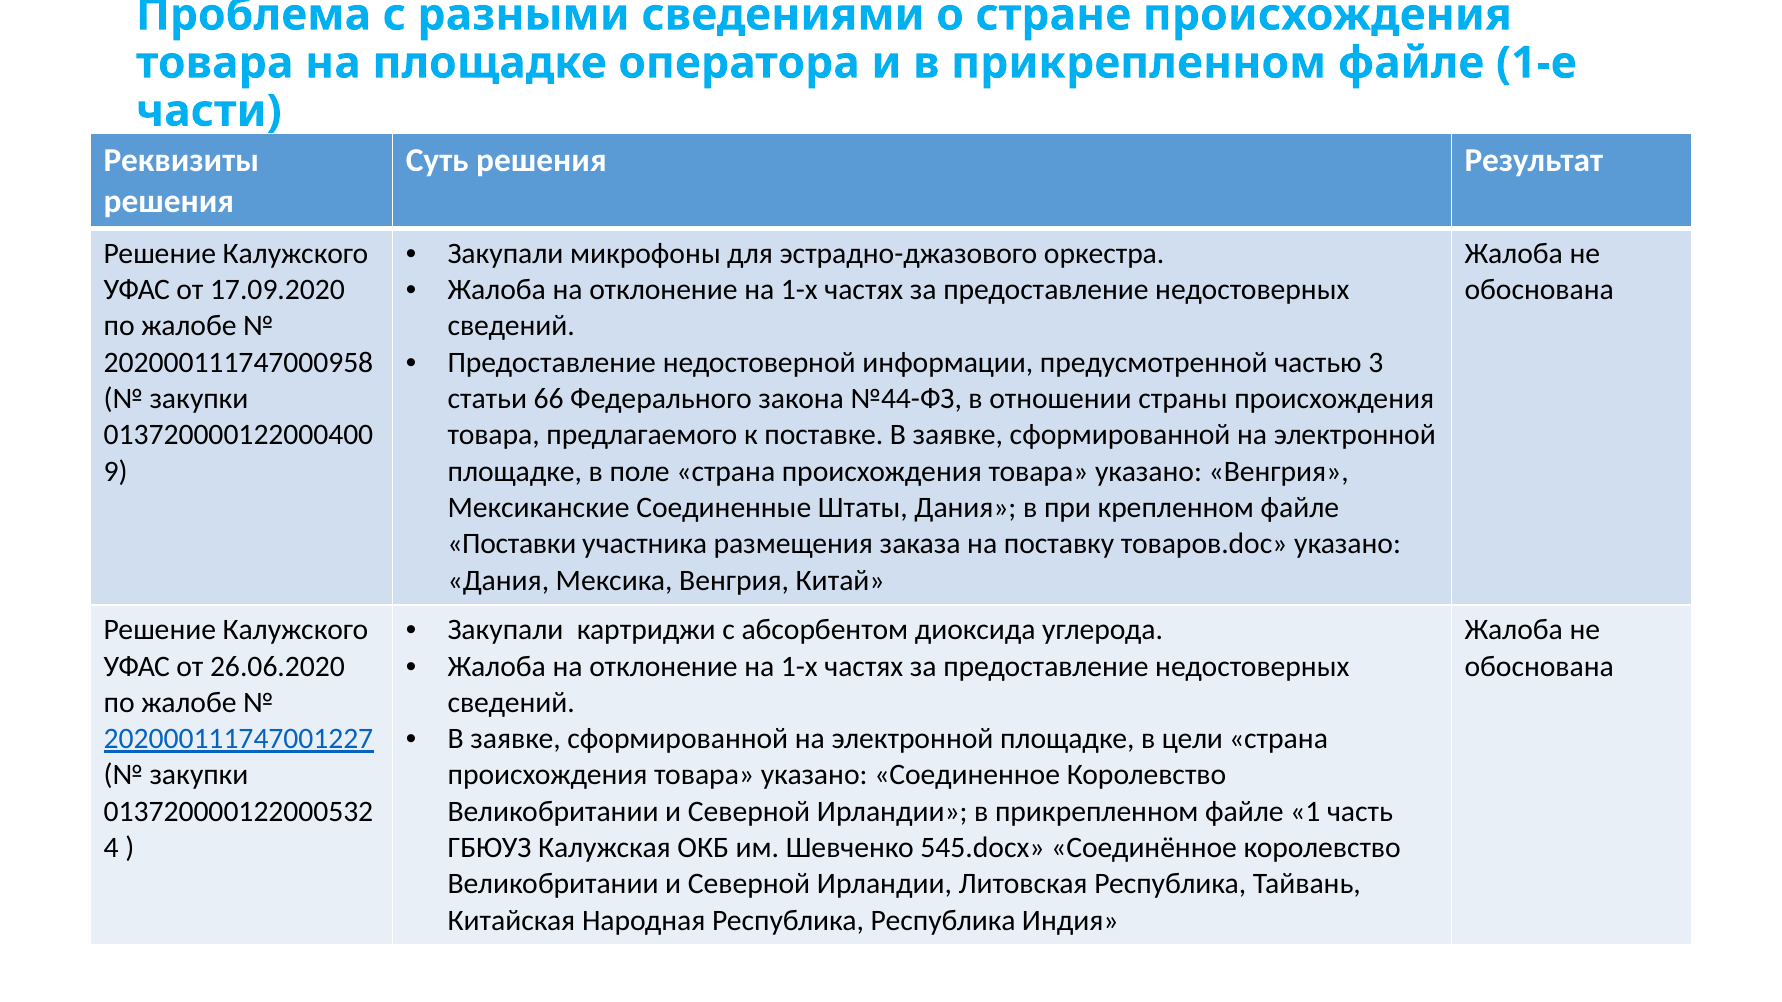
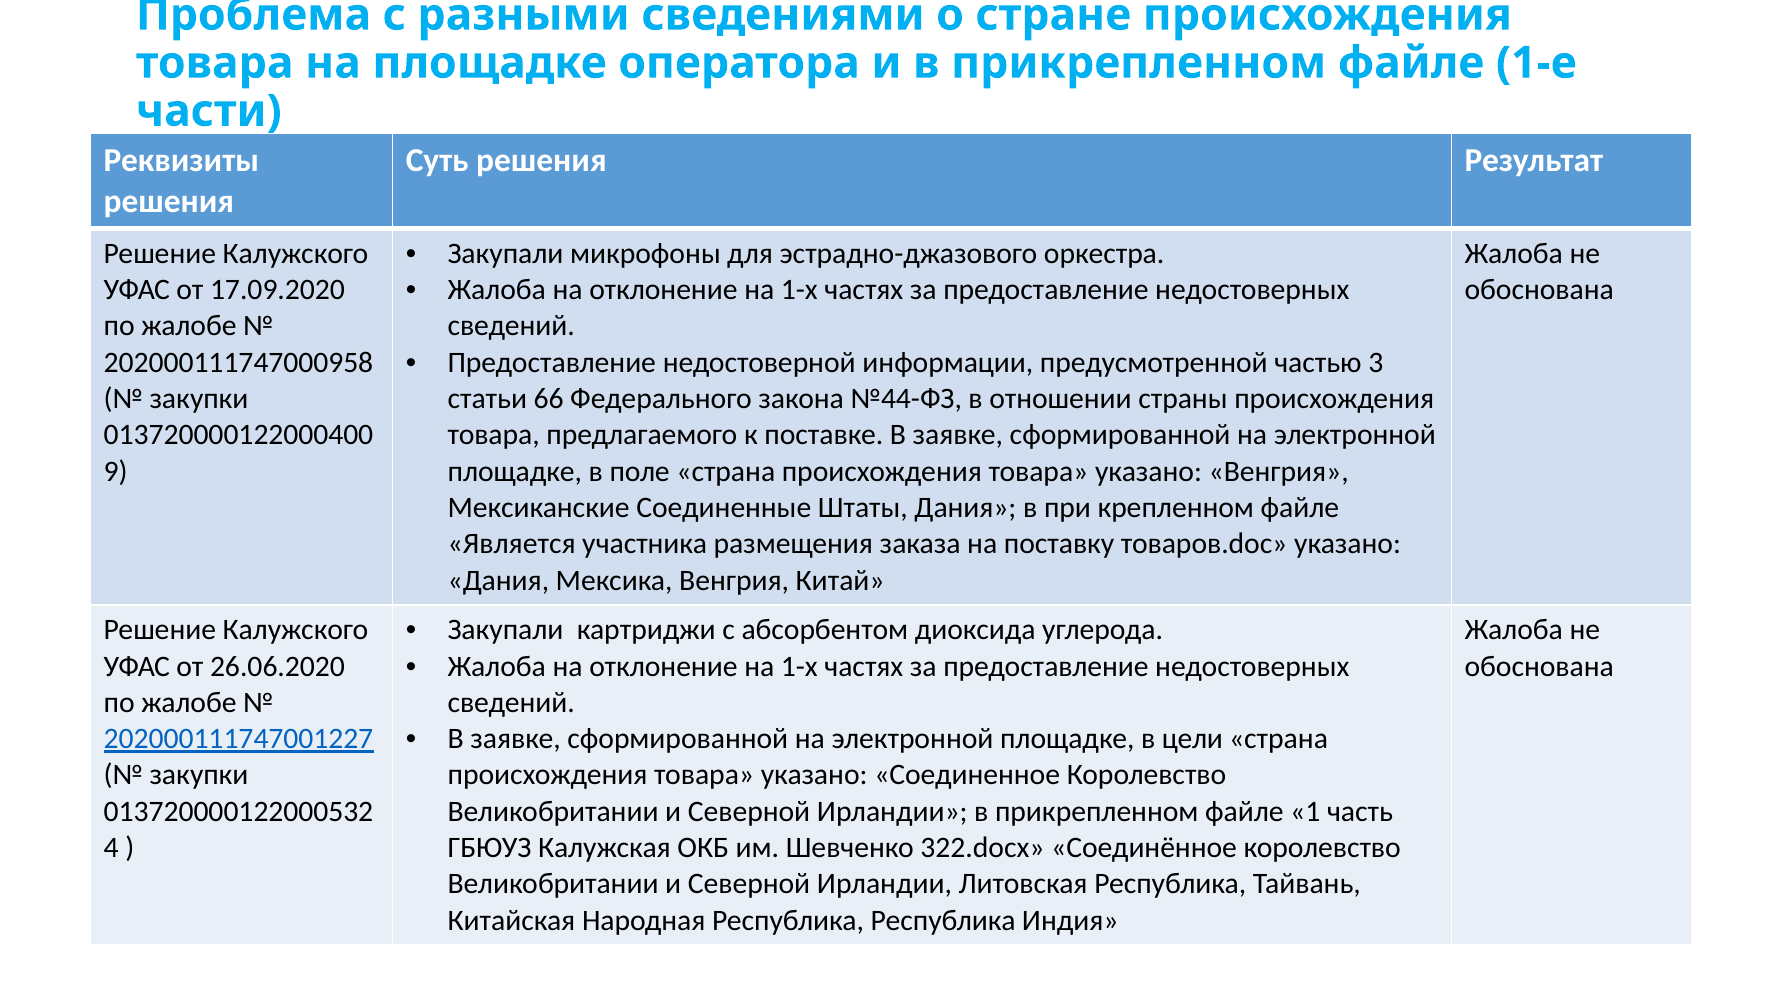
Поставки: Поставки -> Является (512, 544)
545.docx: 545.docx -> 322.docx (982, 848)
